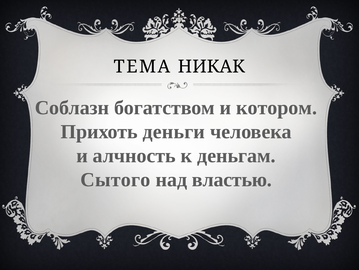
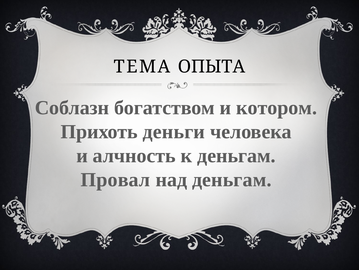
НИКАК: НИКАК -> ОПЫТА (212, 66)
Сытого: Сытого -> Провал (115, 179)
над властью: властью -> деньгам (232, 179)
